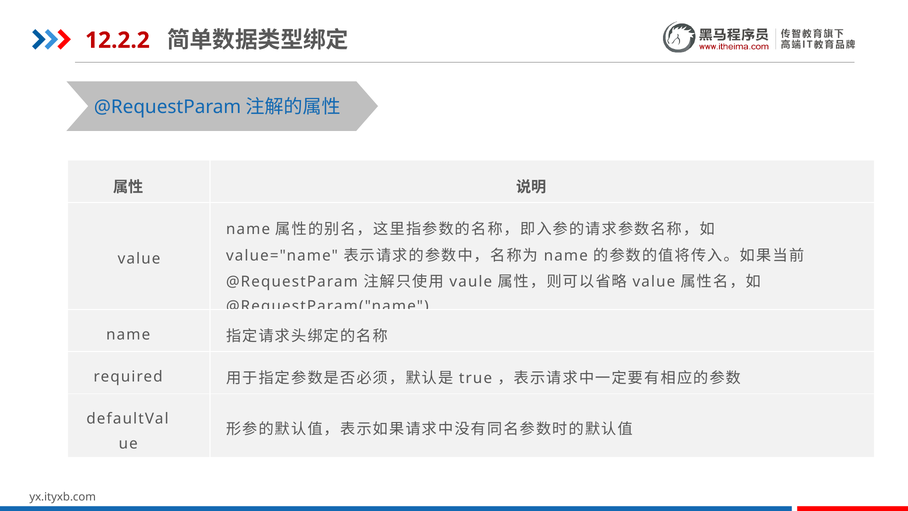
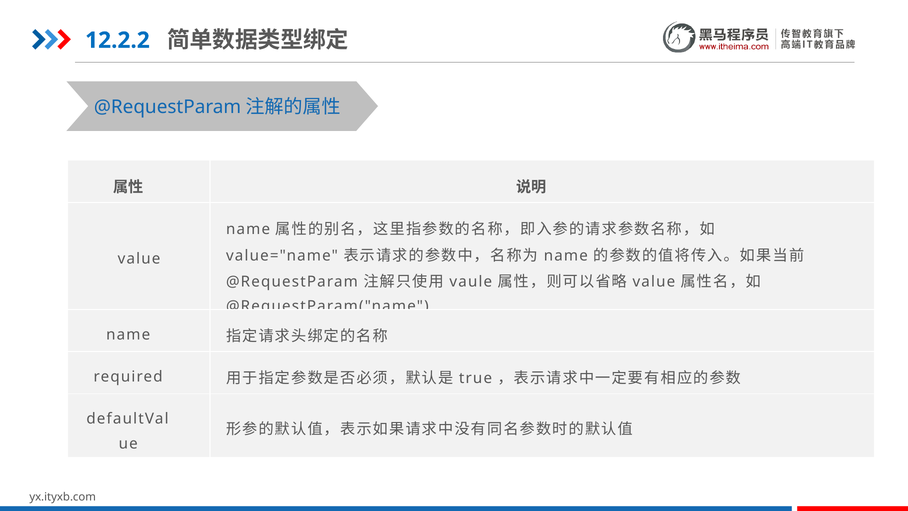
12.2.2 colour: red -> blue (117, 40)
